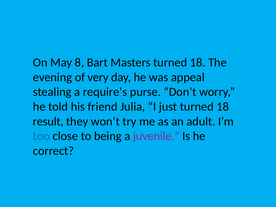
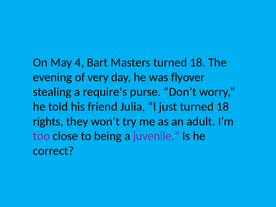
8: 8 -> 4 (79, 62)
appeal: appeal -> flyover (188, 77)
result: result -> rights (48, 121)
too colour: blue -> purple (41, 136)
